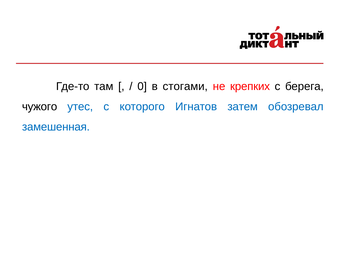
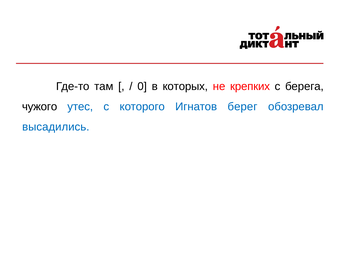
стогами: стогами -> которых (185, 86)
затем: затем -> берег (243, 107)
замешенная: замешенная -> высадились (56, 127)
